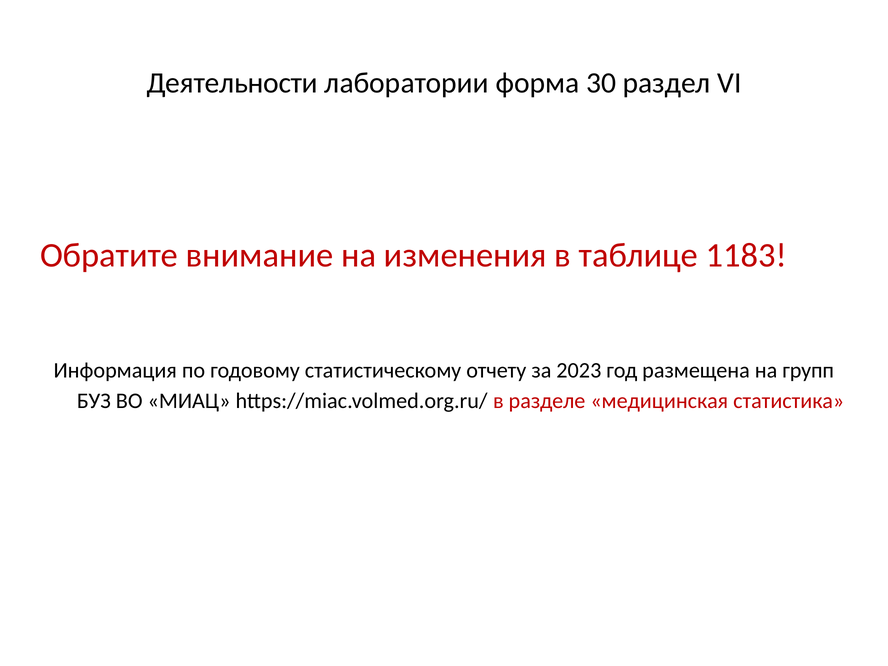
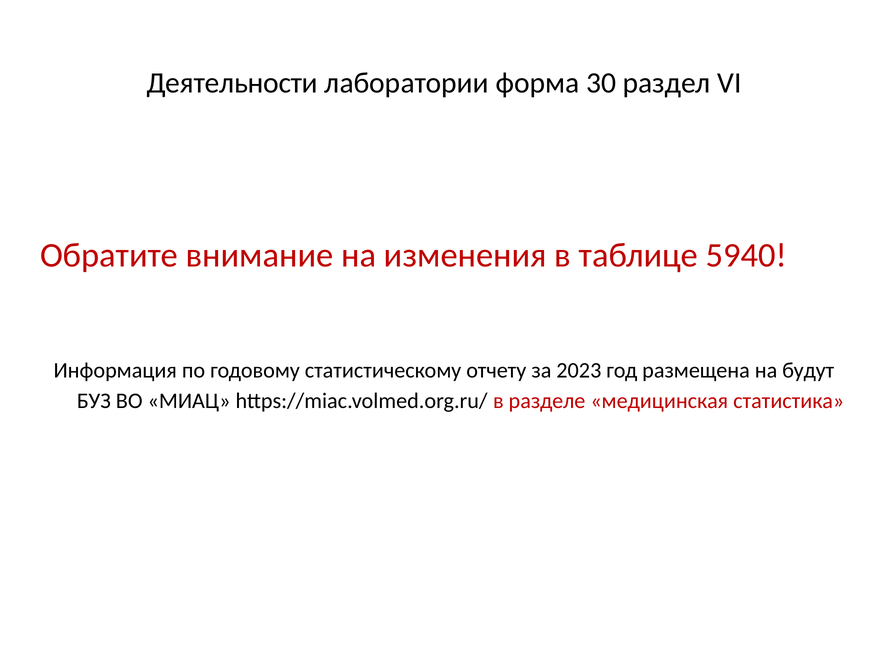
1183: 1183 -> 5940 (746, 256)
групп: групп -> будут (808, 370)
